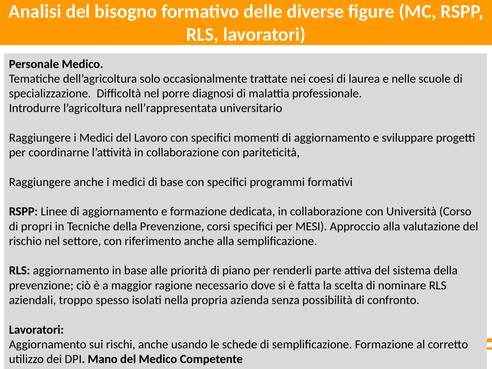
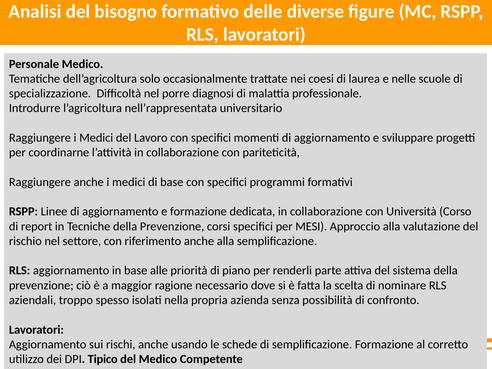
propri: propri -> report (37, 226)
Mano: Mano -> Tipico (103, 359)
